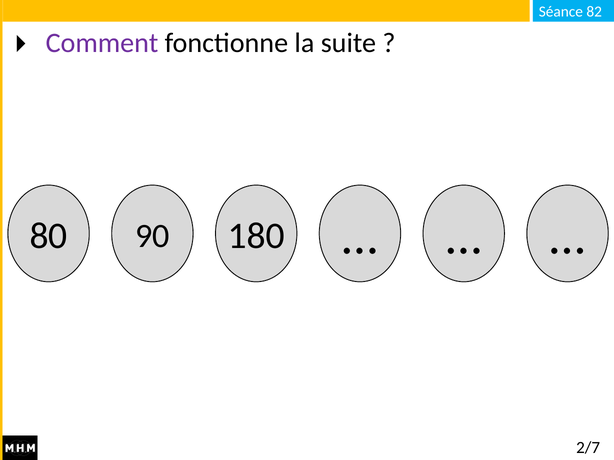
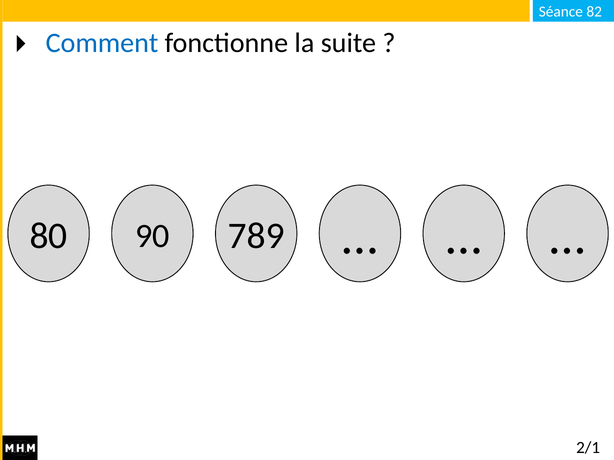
Comment colour: purple -> blue (102, 43)
180: 180 -> 789 (256, 236)
2/7: 2/7 -> 2/1 (588, 448)
